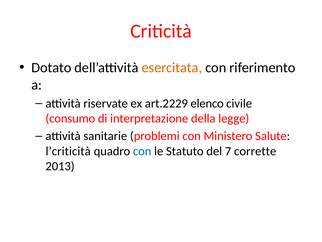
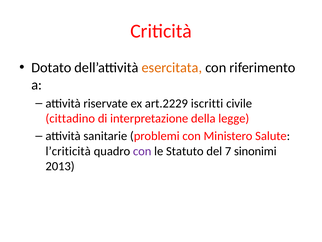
elenco: elenco -> iscritti (207, 103)
consumo: consumo -> cittadino (70, 118)
con colour: blue -> purple (142, 151)
corrette: corrette -> sinonimi (255, 151)
